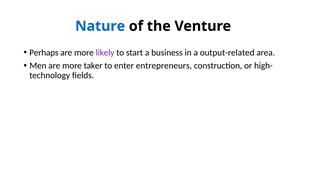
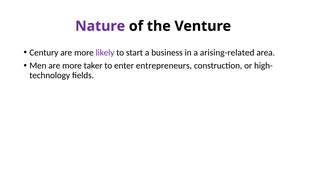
Nature colour: blue -> purple (100, 26)
Perhaps: Perhaps -> Century (44, 52)
output-related: output-related -> arising-related (227, 52)
